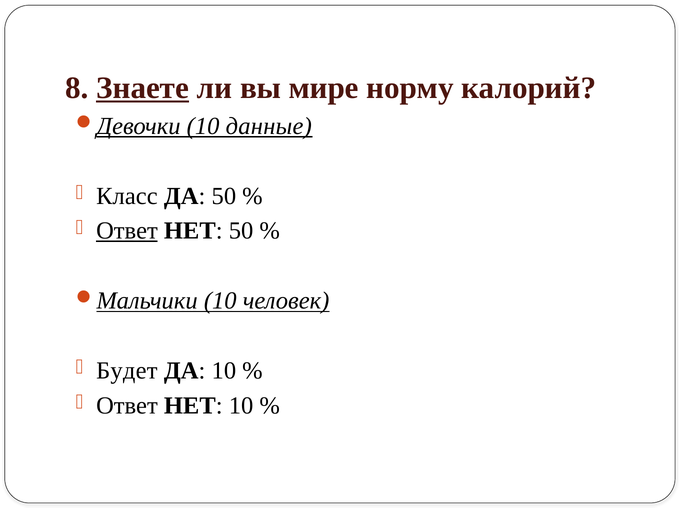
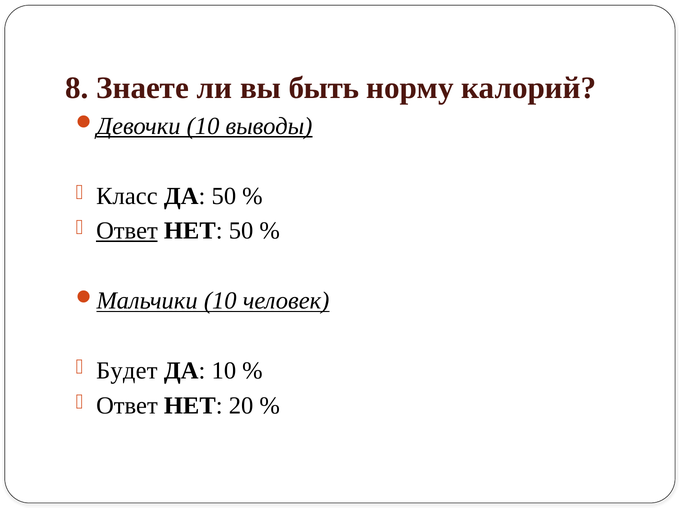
Знаете underline: present -> none (143, 88)
мире: мире -> быть (324, 88)
данные: данные -> выводы (269, 126)
НЕТ 10: 10 -> 20 (241, 406)
